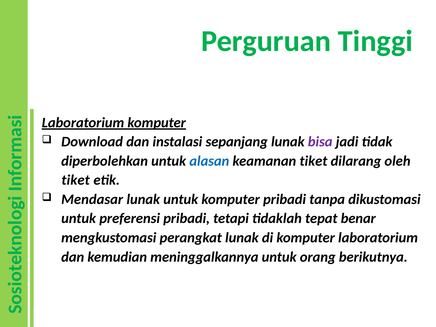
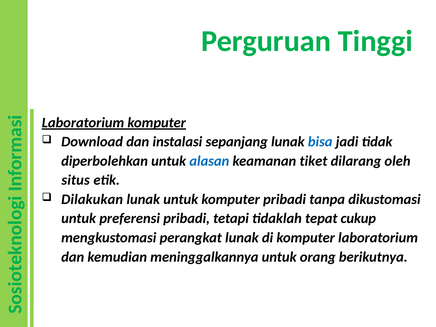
bisa colour: purple -> blue (320, 142)
tiket: tiket -> situs (76, 180)
Mendasar: Mendasar -> Dilakukan (92, 199)
benar: benar -> cukup (358, 219)
